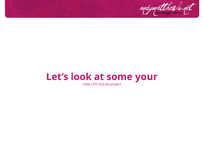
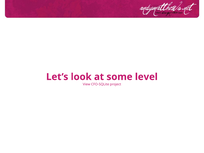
your: your -> level (146, 77)
